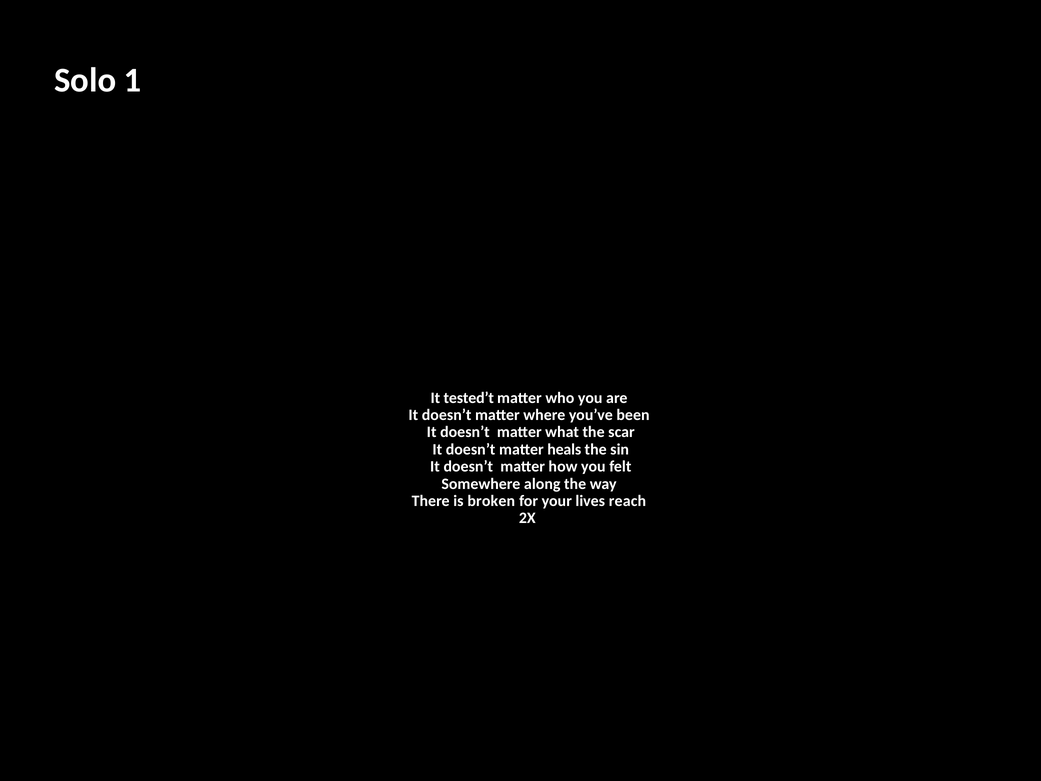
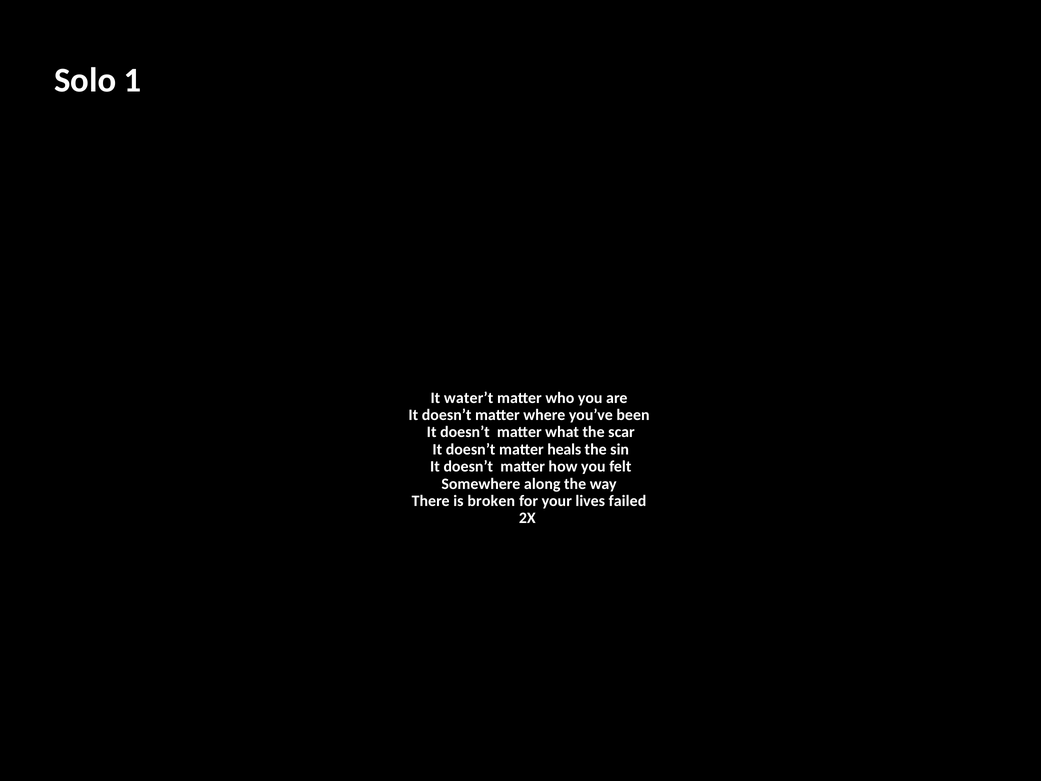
tested’t: tested’t -> water’t (469, 398)
reach: reach -> failed (627, 501)
